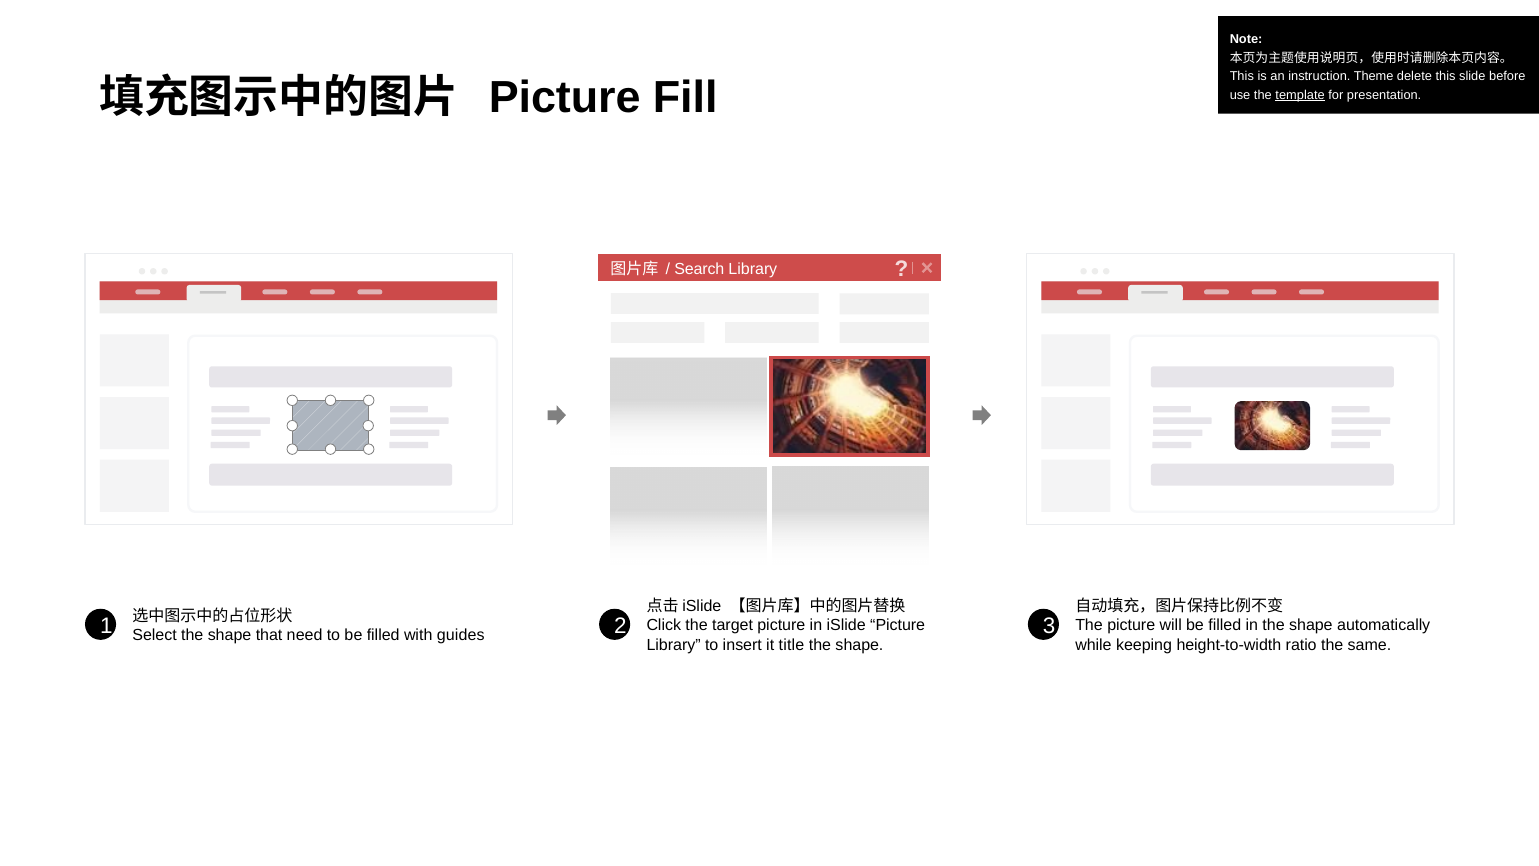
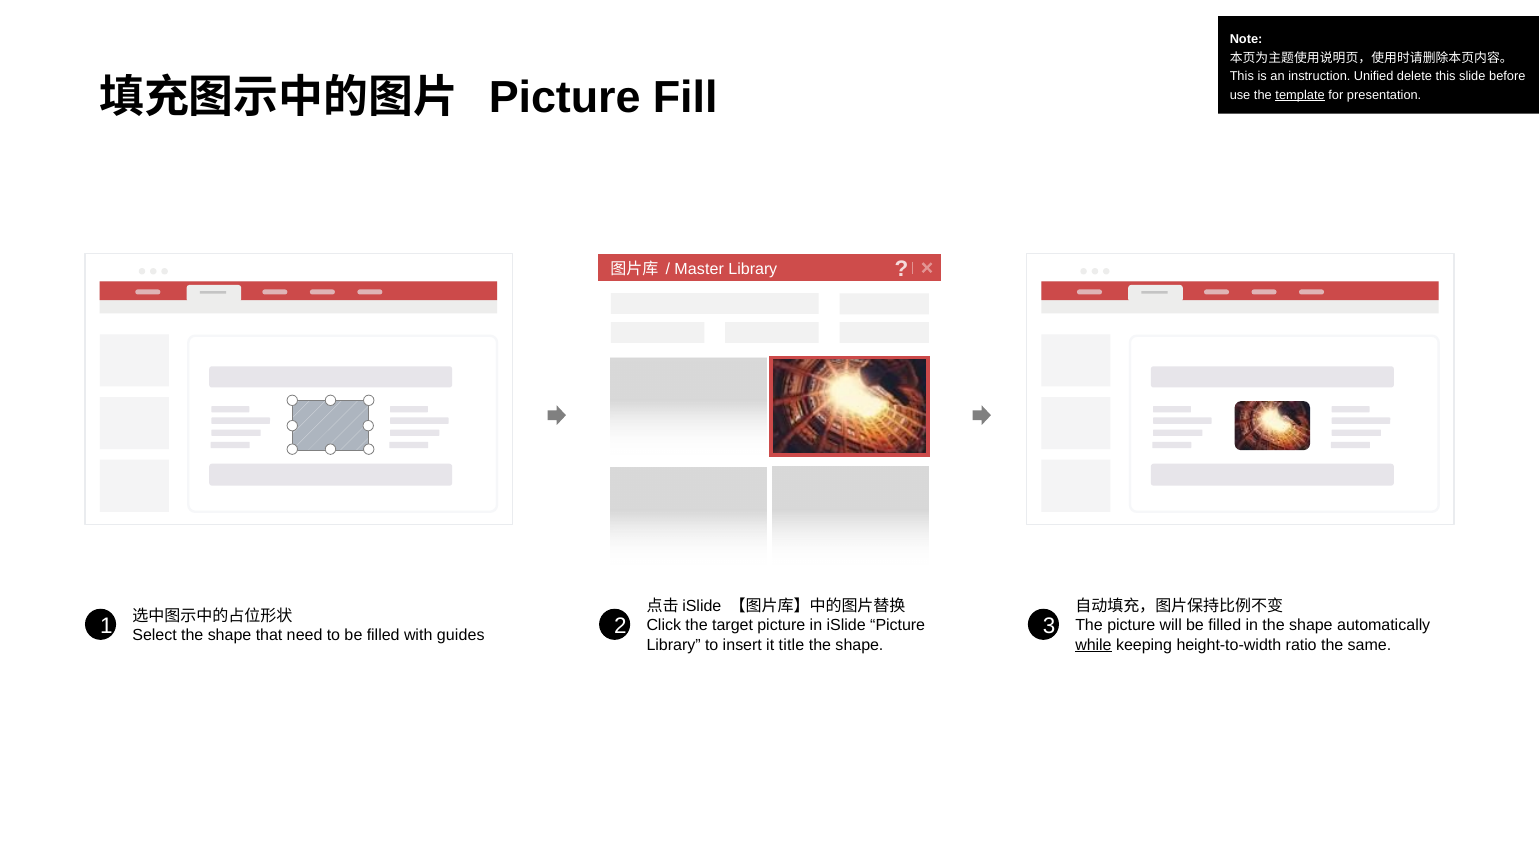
Theme: Theme -> Unified (1374, 77)
Search: Search -> Master (699, 269)
while underline: none -> present (1093, 645)
